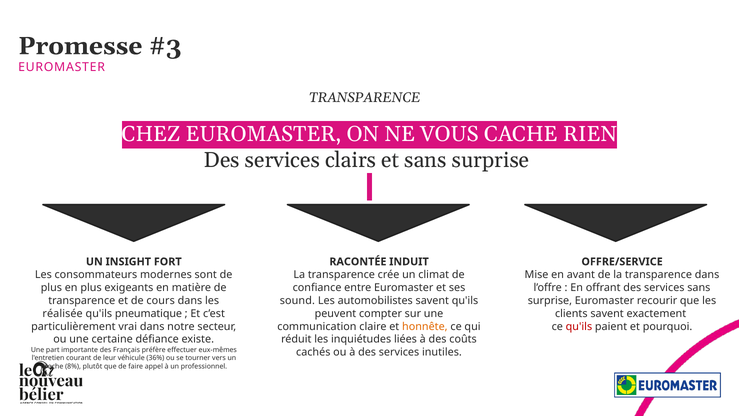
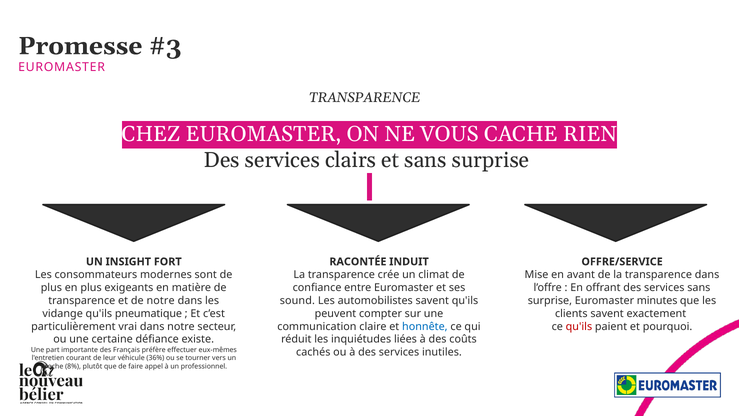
de cours: cours -> notre (161, 300)
recourir: recourir -> minutes (657, 300)
réalisée: réalisée -> vidange (63, 313)
honnête colour: orange -> blue (425, 326)
